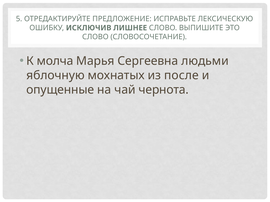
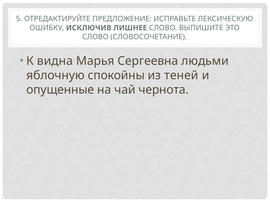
молча: молча -> видна (55, 61)
мохнатых: мохнатых -> спокойны (116, 76)
после: после -> теней (181, 76)
